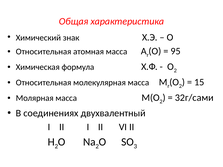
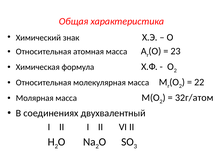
95: 95 -> 23 (176, 51)
15: 15 -> 22 (199, 82)
32г/сами: 32г/сами -> 32г/атом (194, 98)
